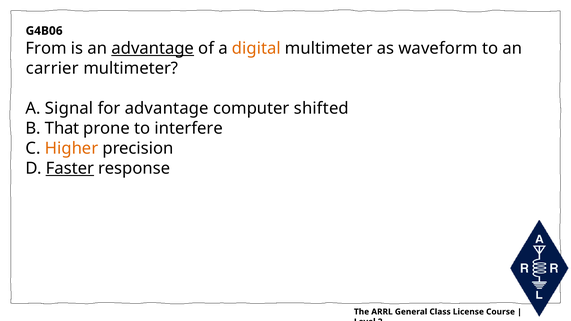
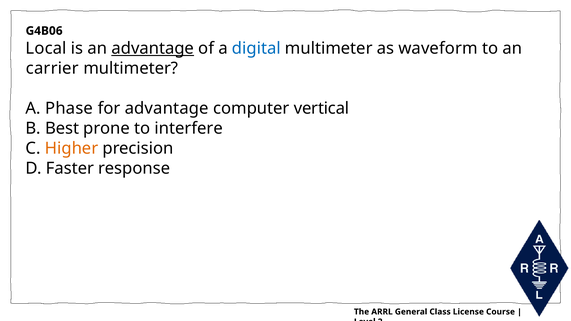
From: From -> Local (46, 48)
digital colour: orange -> blue (256, 48)
Signal: Signal -> Phase (69, 108)
shifted: shifted -> vertical (322, 108)
That: That -> Best (62, 128)
Faster underline: present -> none (70, 168)
